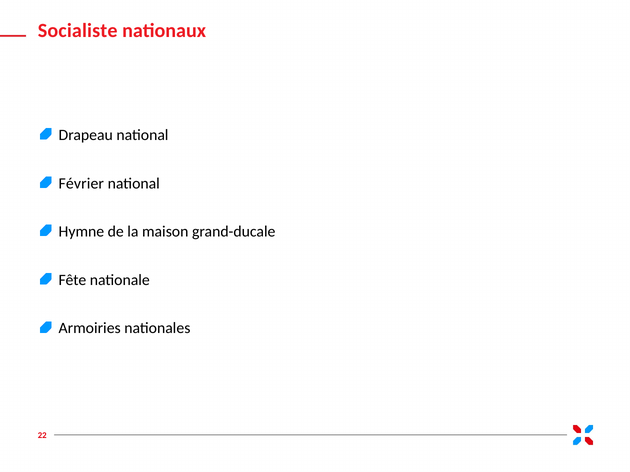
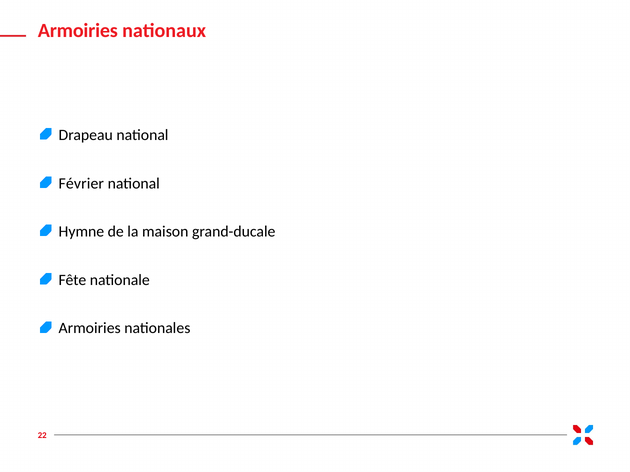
Socialiste: Socialiste -> Armoiries (78, 31)
